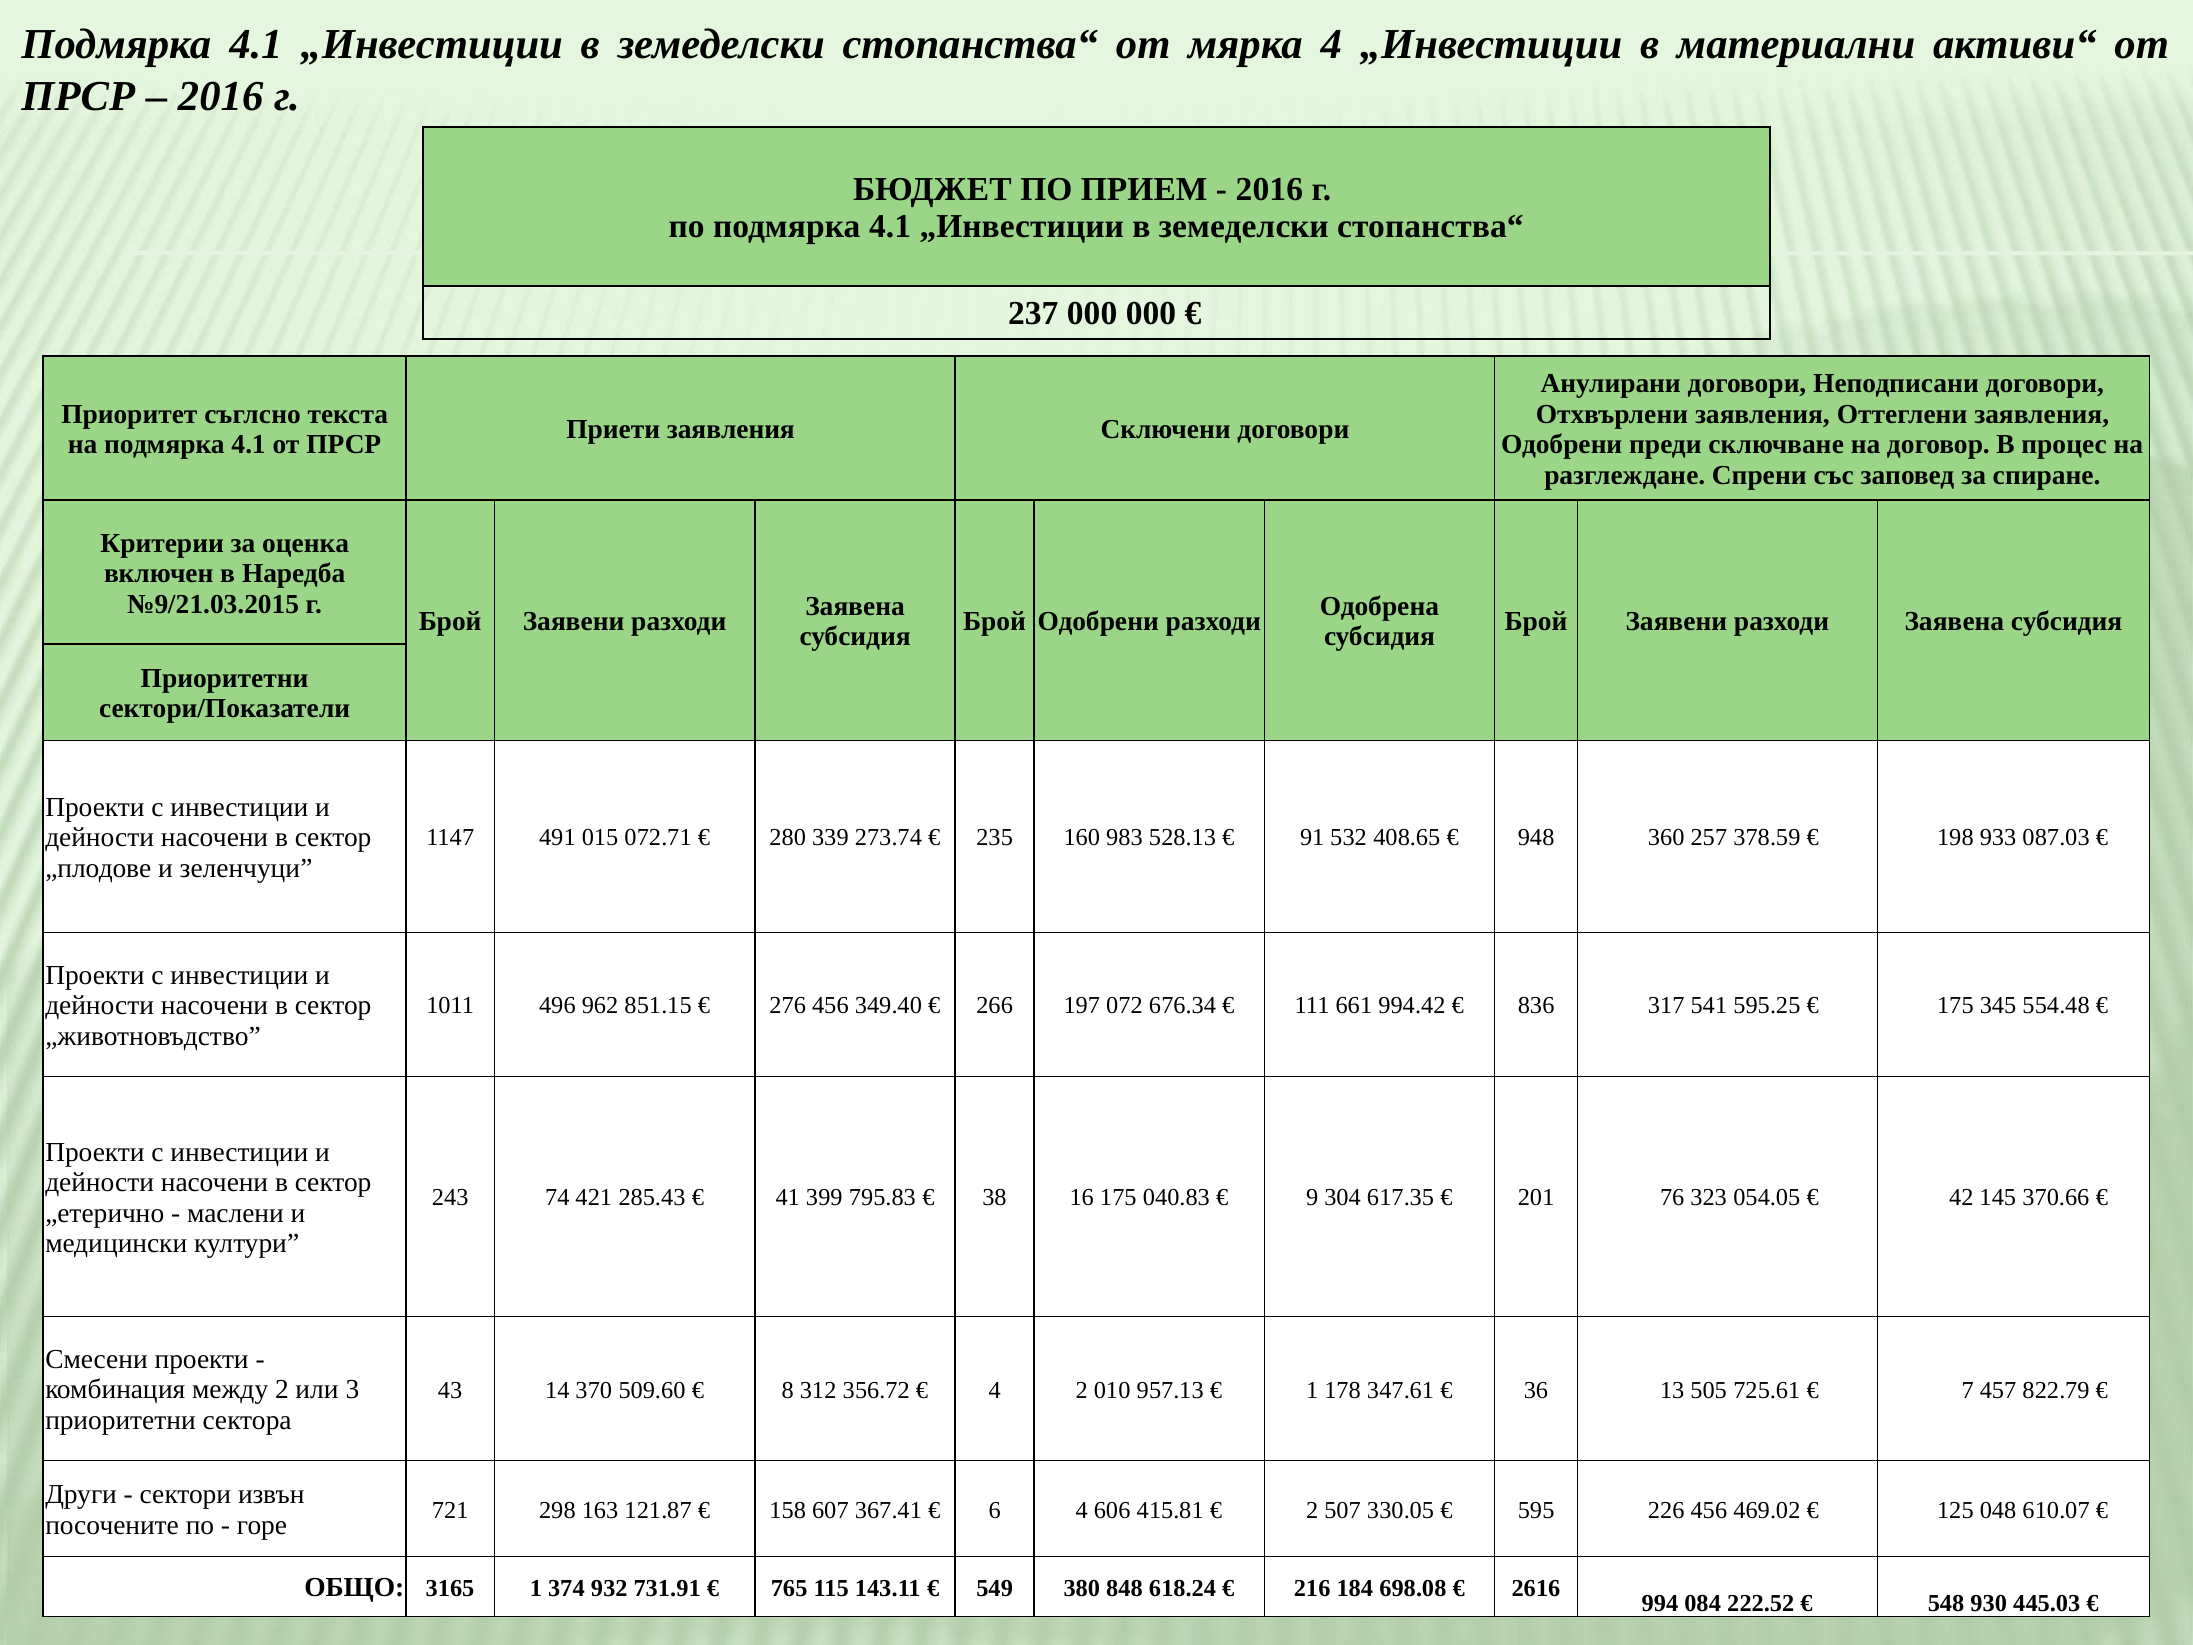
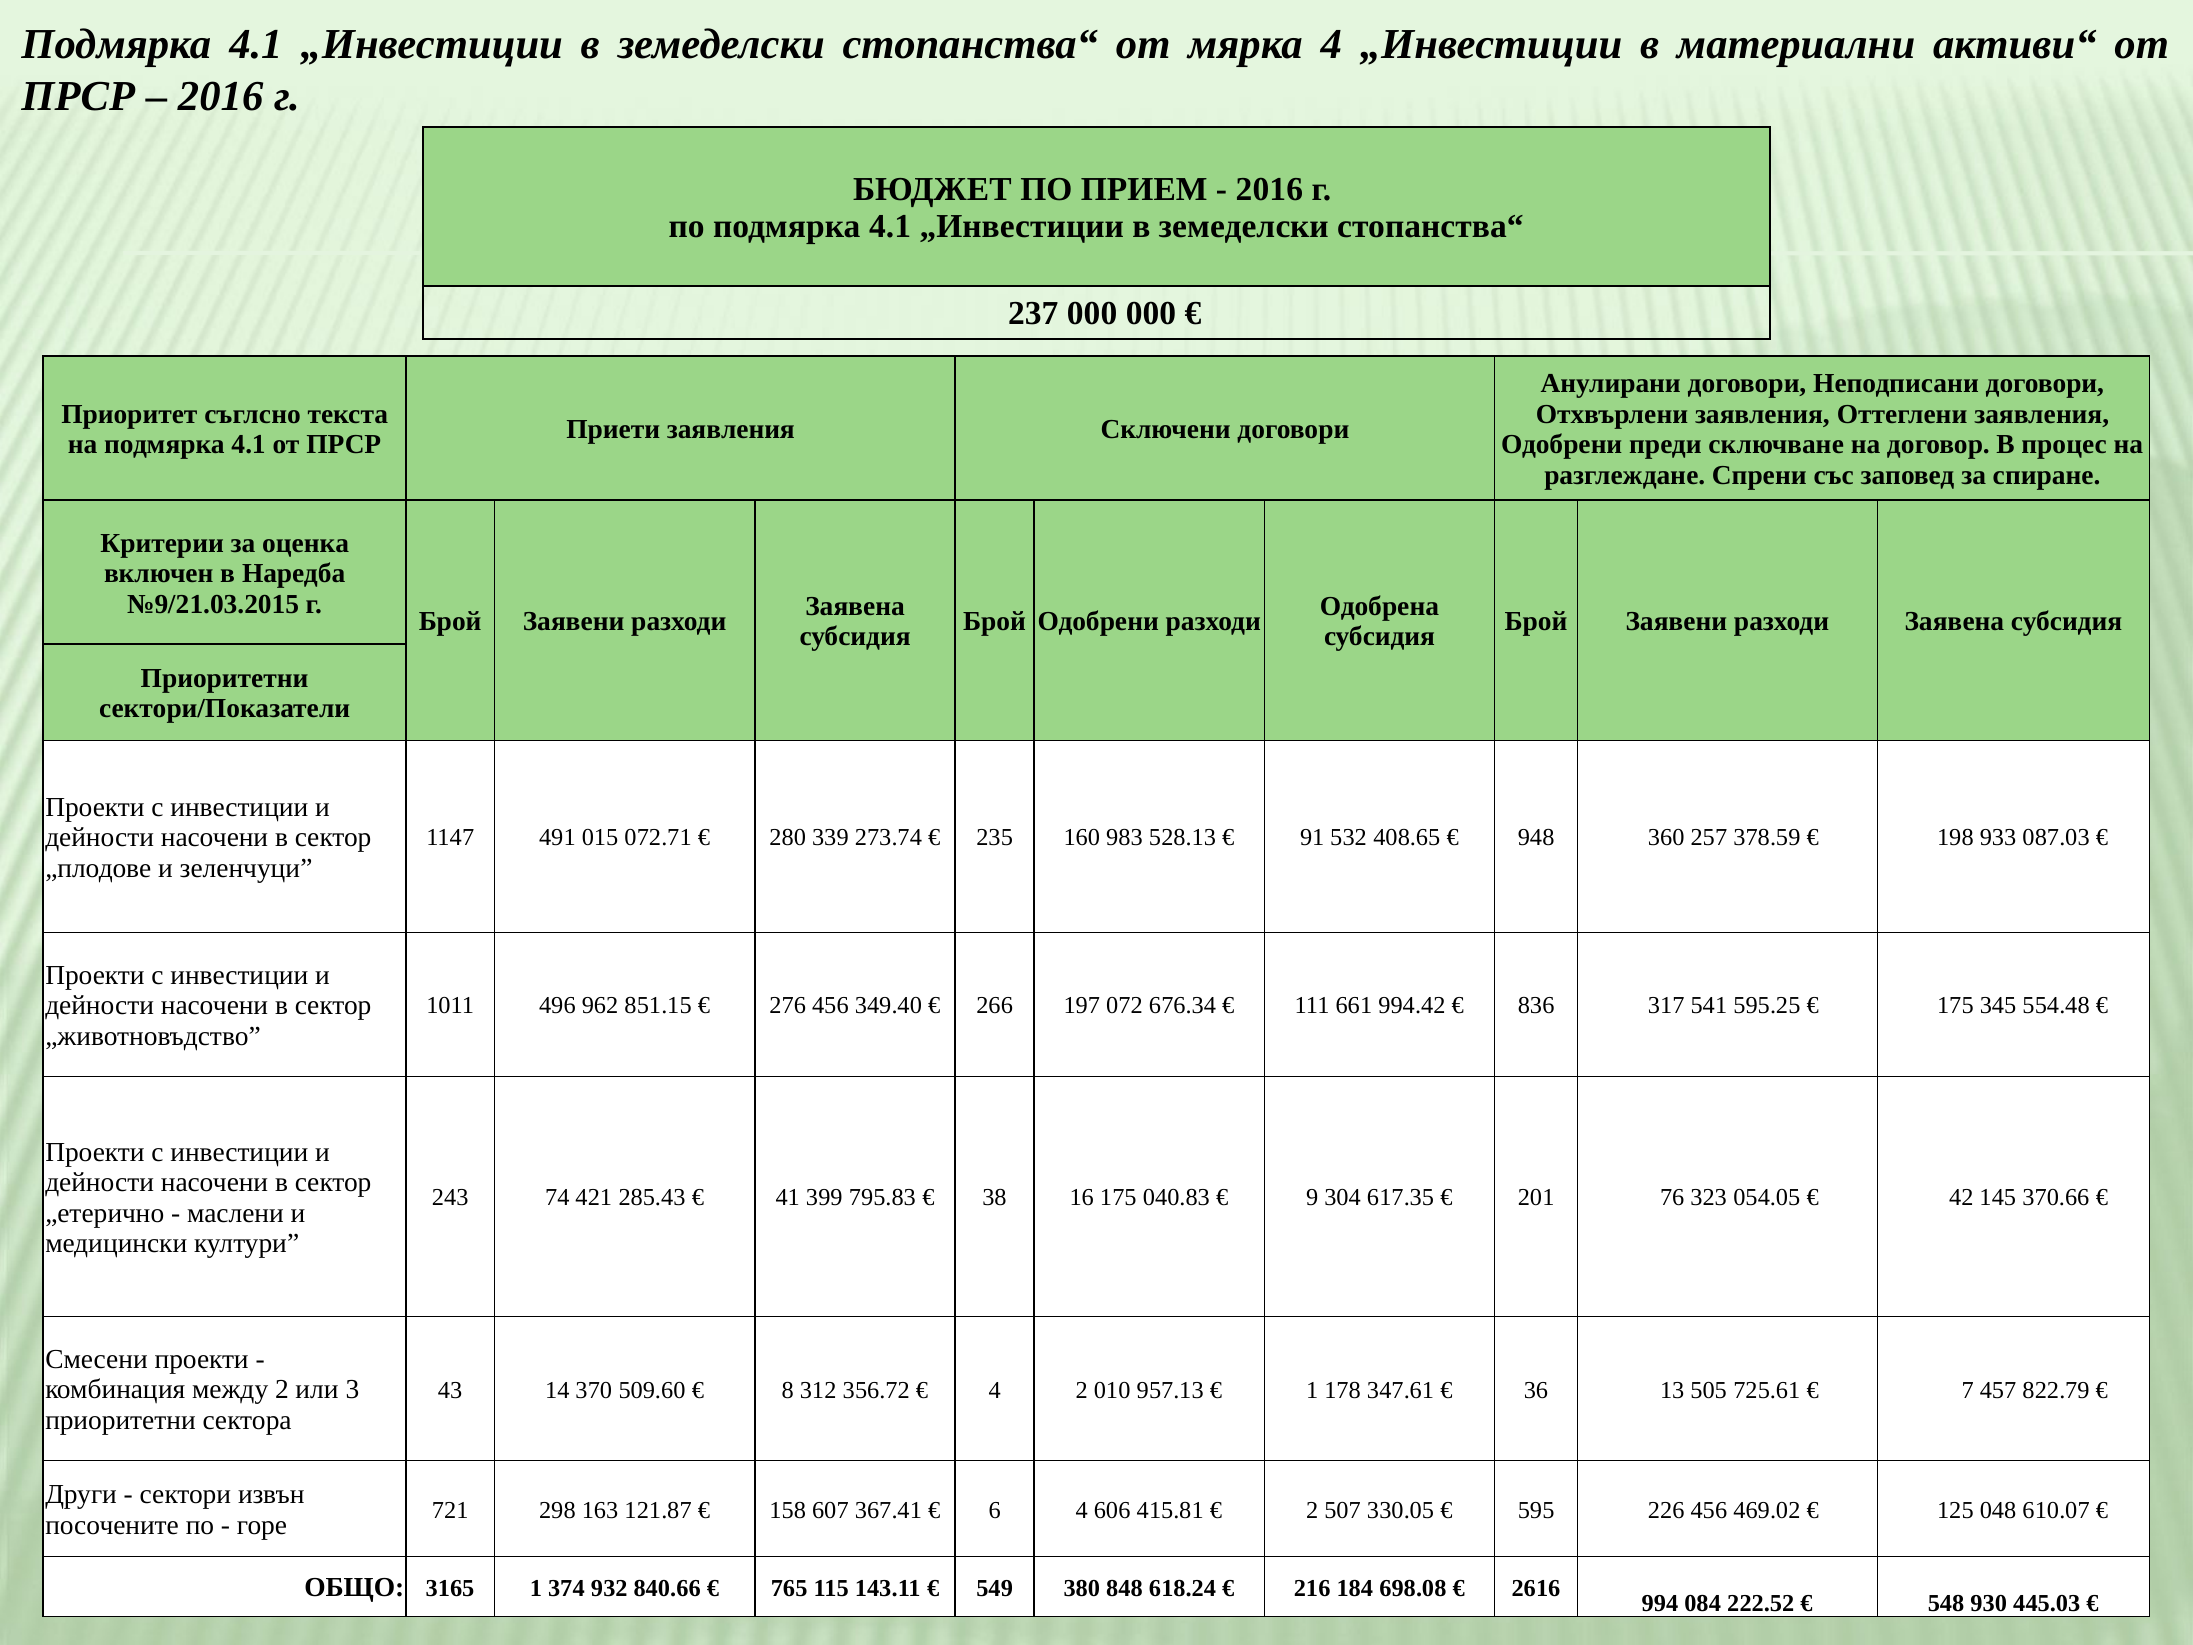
731.91: 731.91 -> 840.66 (667, 1588)
